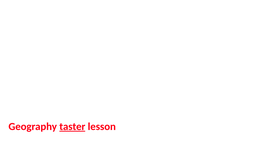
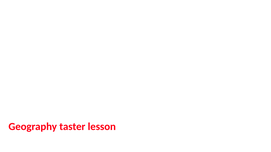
taster underline: present -> none (72, 127)
